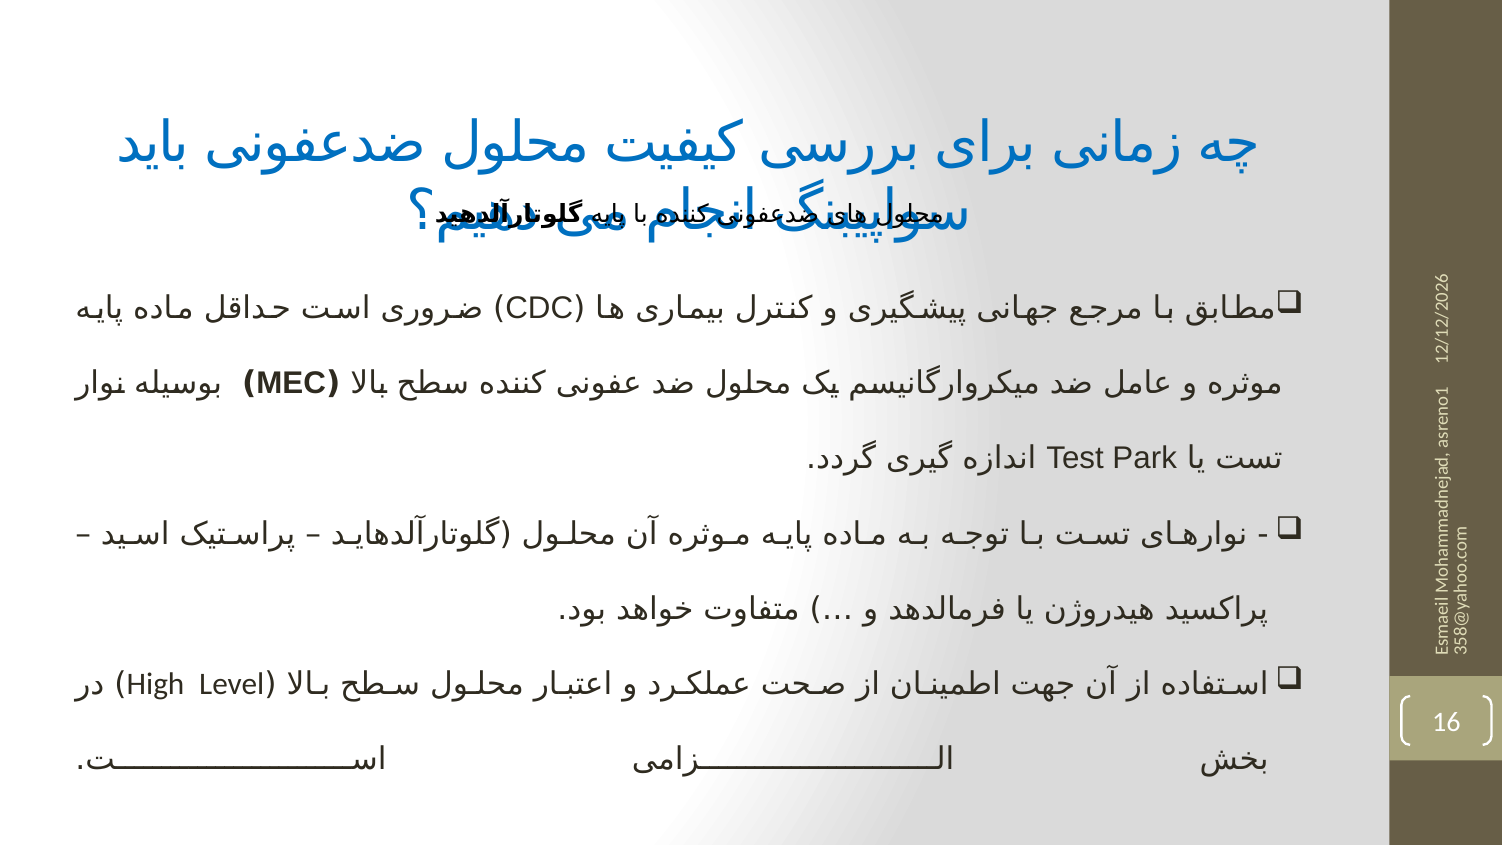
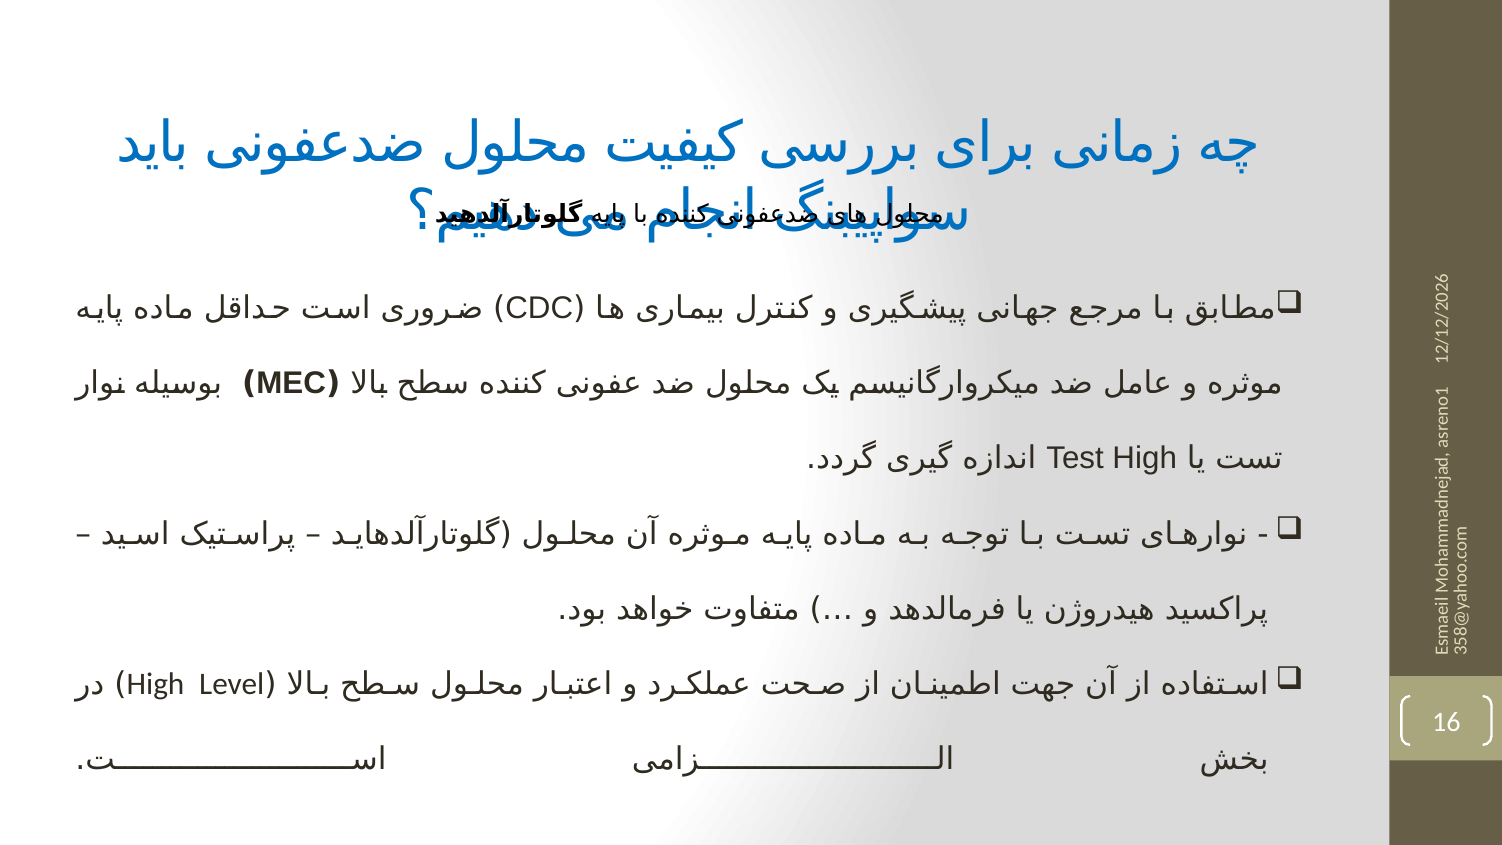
Test Park: Park -> High (1145, 459)
